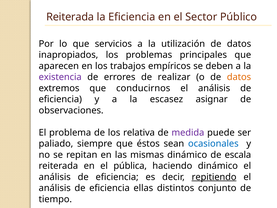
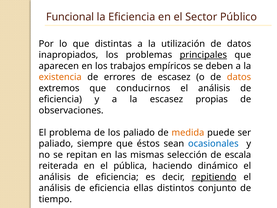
Reiterada: Reiterada -> Funcional (70, 17)
servicios: servicios -> distintas (113, 44)
principales underline: none -> present (203, 55)
existencia colour: purple -> orange (60, 77)
de realizar: realizar -> escasez (174, 77)
asignar: asignar -> propias (212, 99)
los relativa: relativa -> paliado (139, 132)
medida colour: purple -> orange (188, 132)
mismas dinámico: dinámico -> selección (187, 155)
